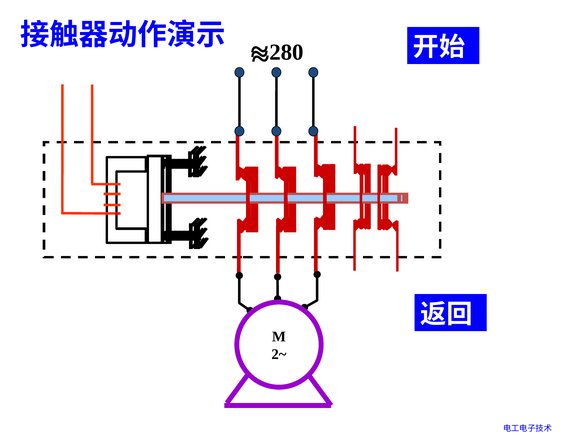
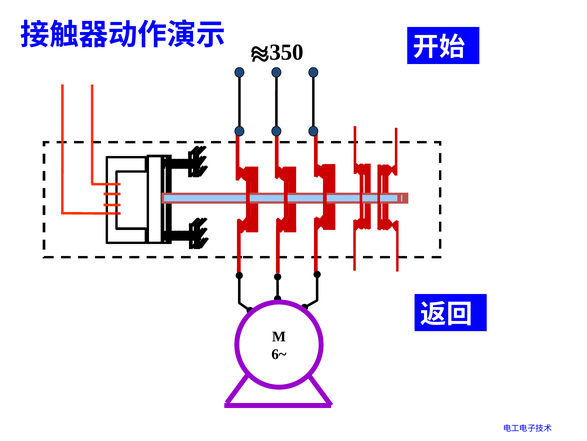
280: 280 -> 350 (286, 52)
2~: 2~ -> 6~ (279, 354)
